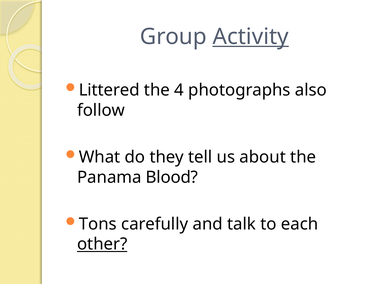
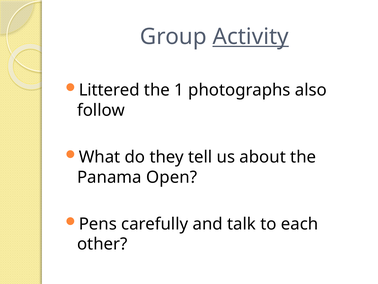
4: 4 -> 1 (179, 90)
Blood: Blood -> Open (172, 177)
Tons: Tons -> Pens (98, 224)
other underline: present -> none (102, 244)
